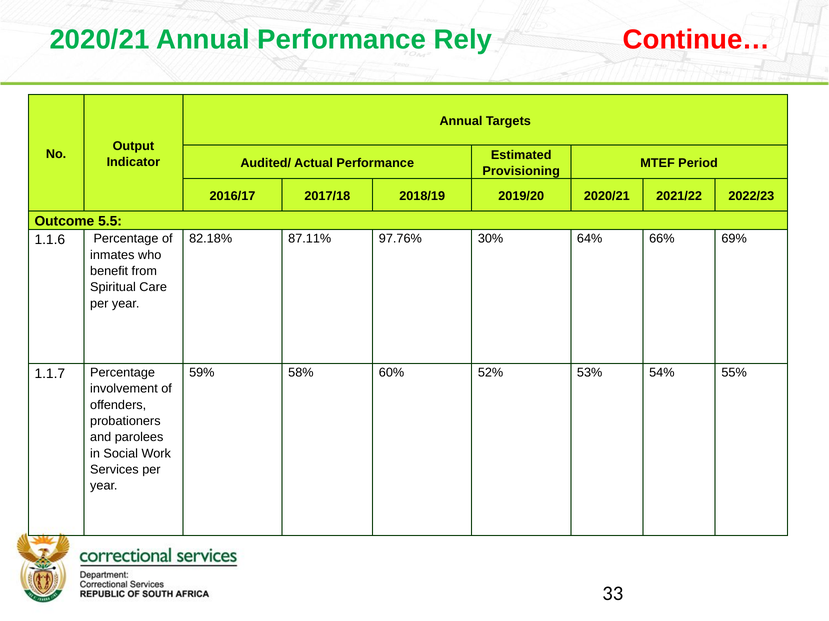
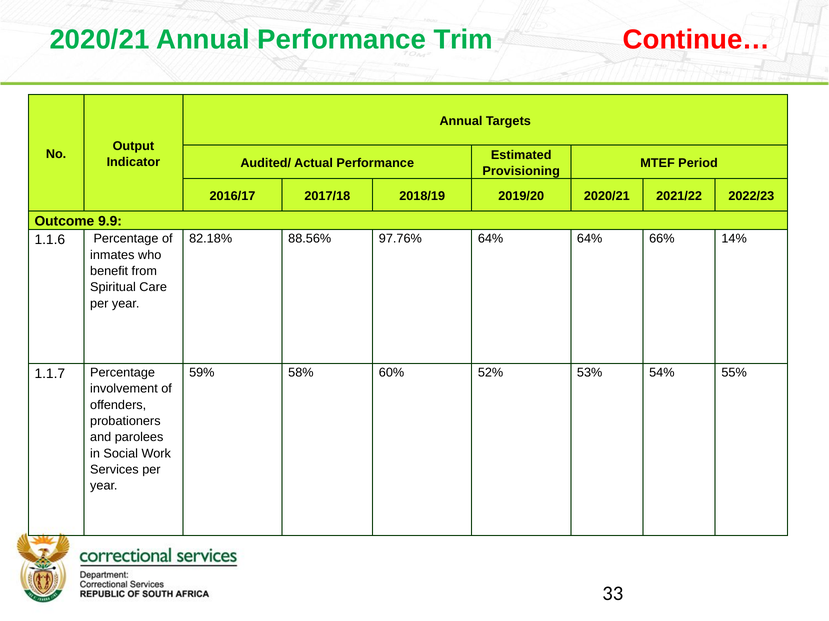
Rely: Rely -> Trim (463, 40)
5.5: 5.5 -> 9.9 (110, 222)
87.11%: 87.11% -> 88.56% (310, 239)
97.76% 30%: 30% -> 64% (491, 239)
69%: 69% -> 14% (734, 239)
